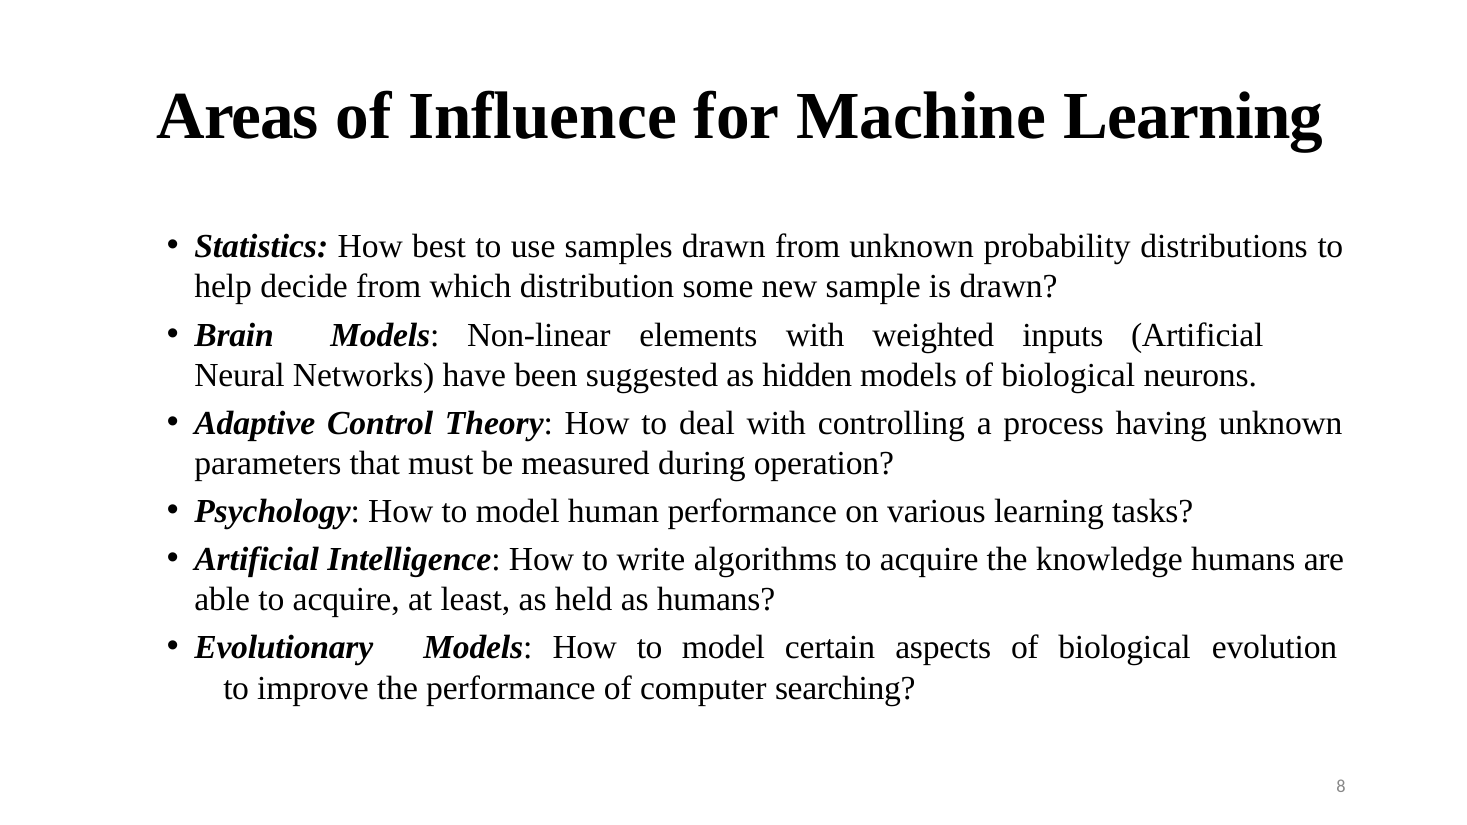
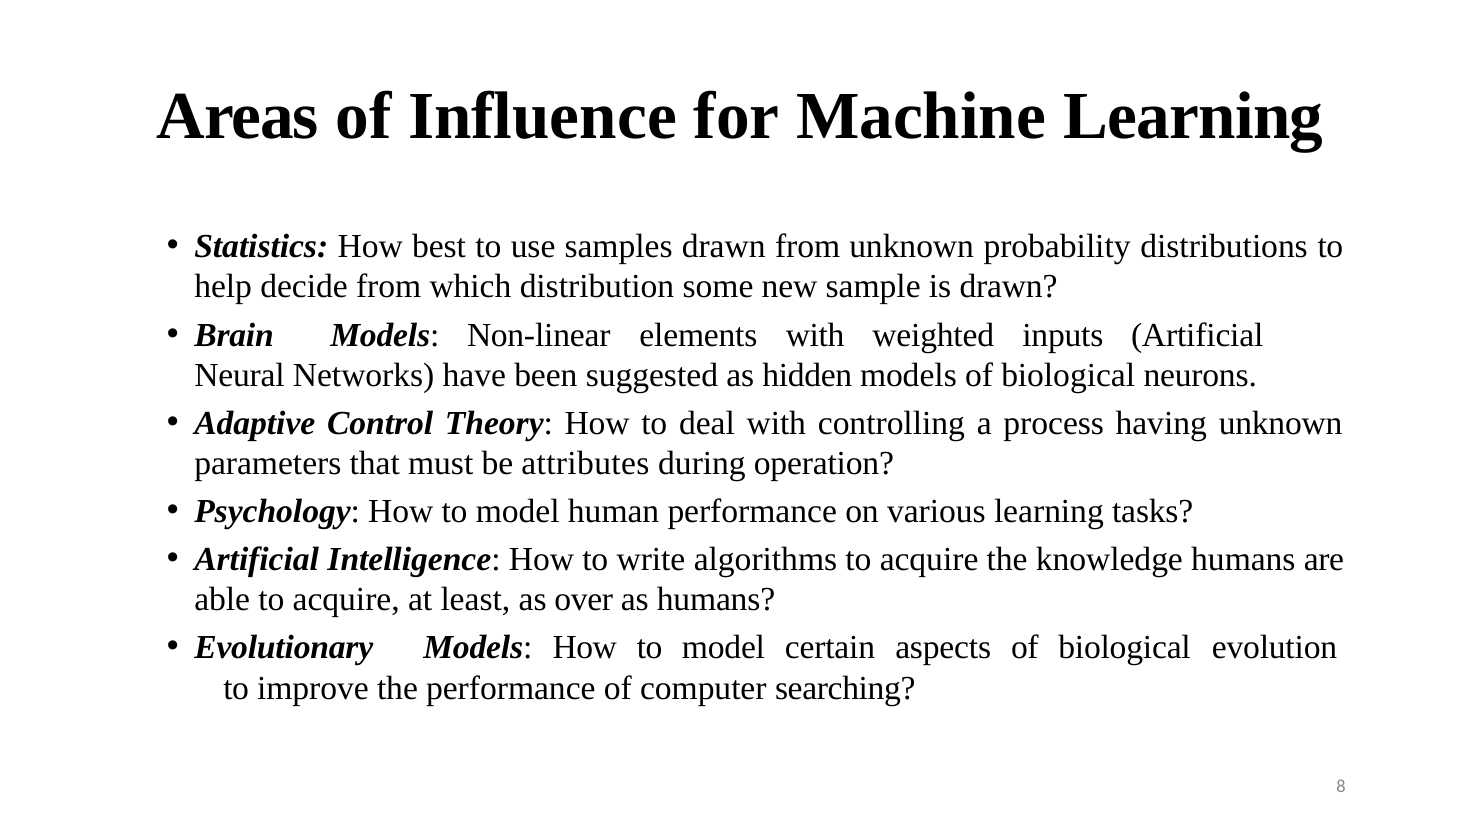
measured: measured -> attributes (585, 464)
held: held -> over (584, 600)
